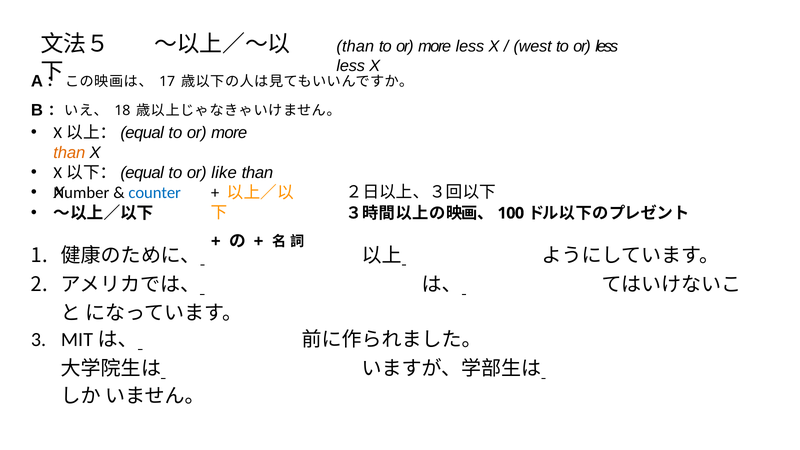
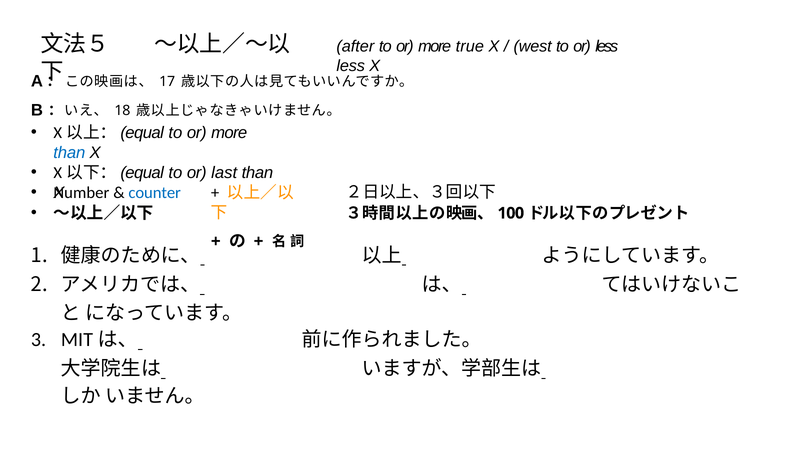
than: than -> after (355, 46)
more less: less -> true (470, 46)
than colour: orange -> blue (69, 153)
like: like -> last (224, 173)
